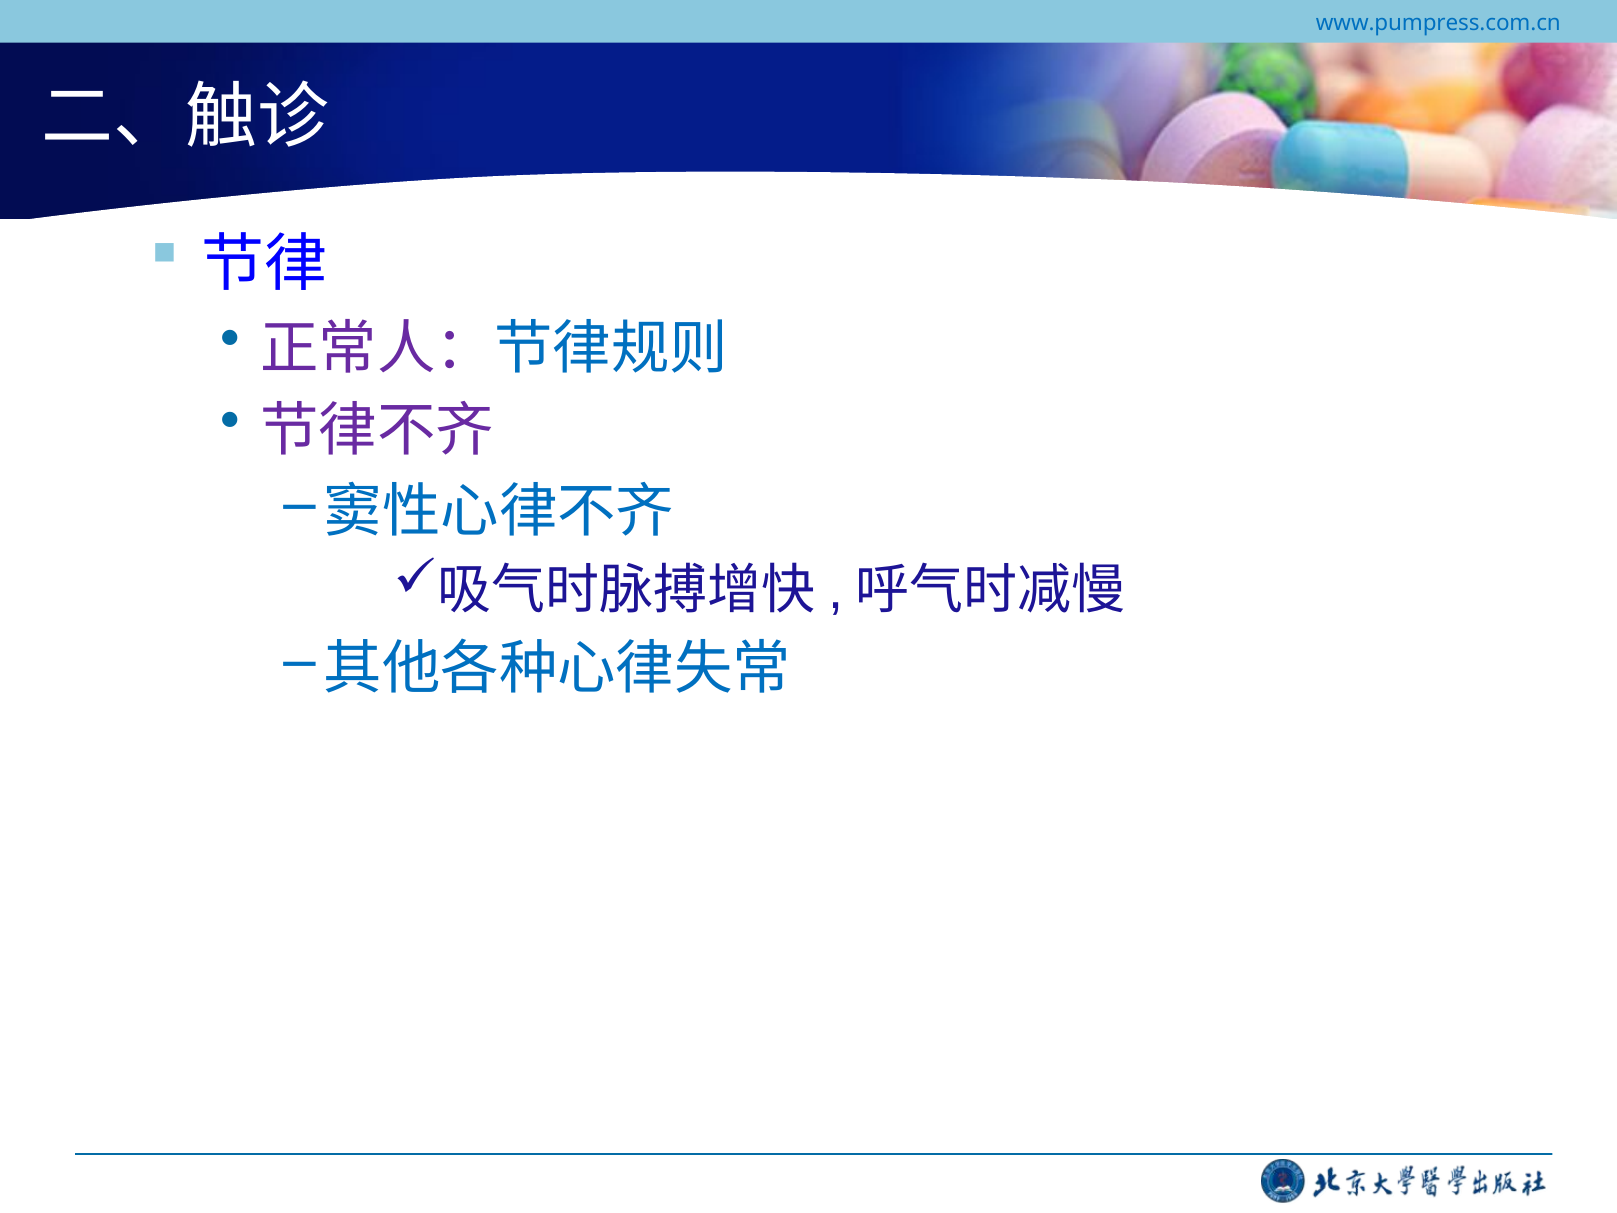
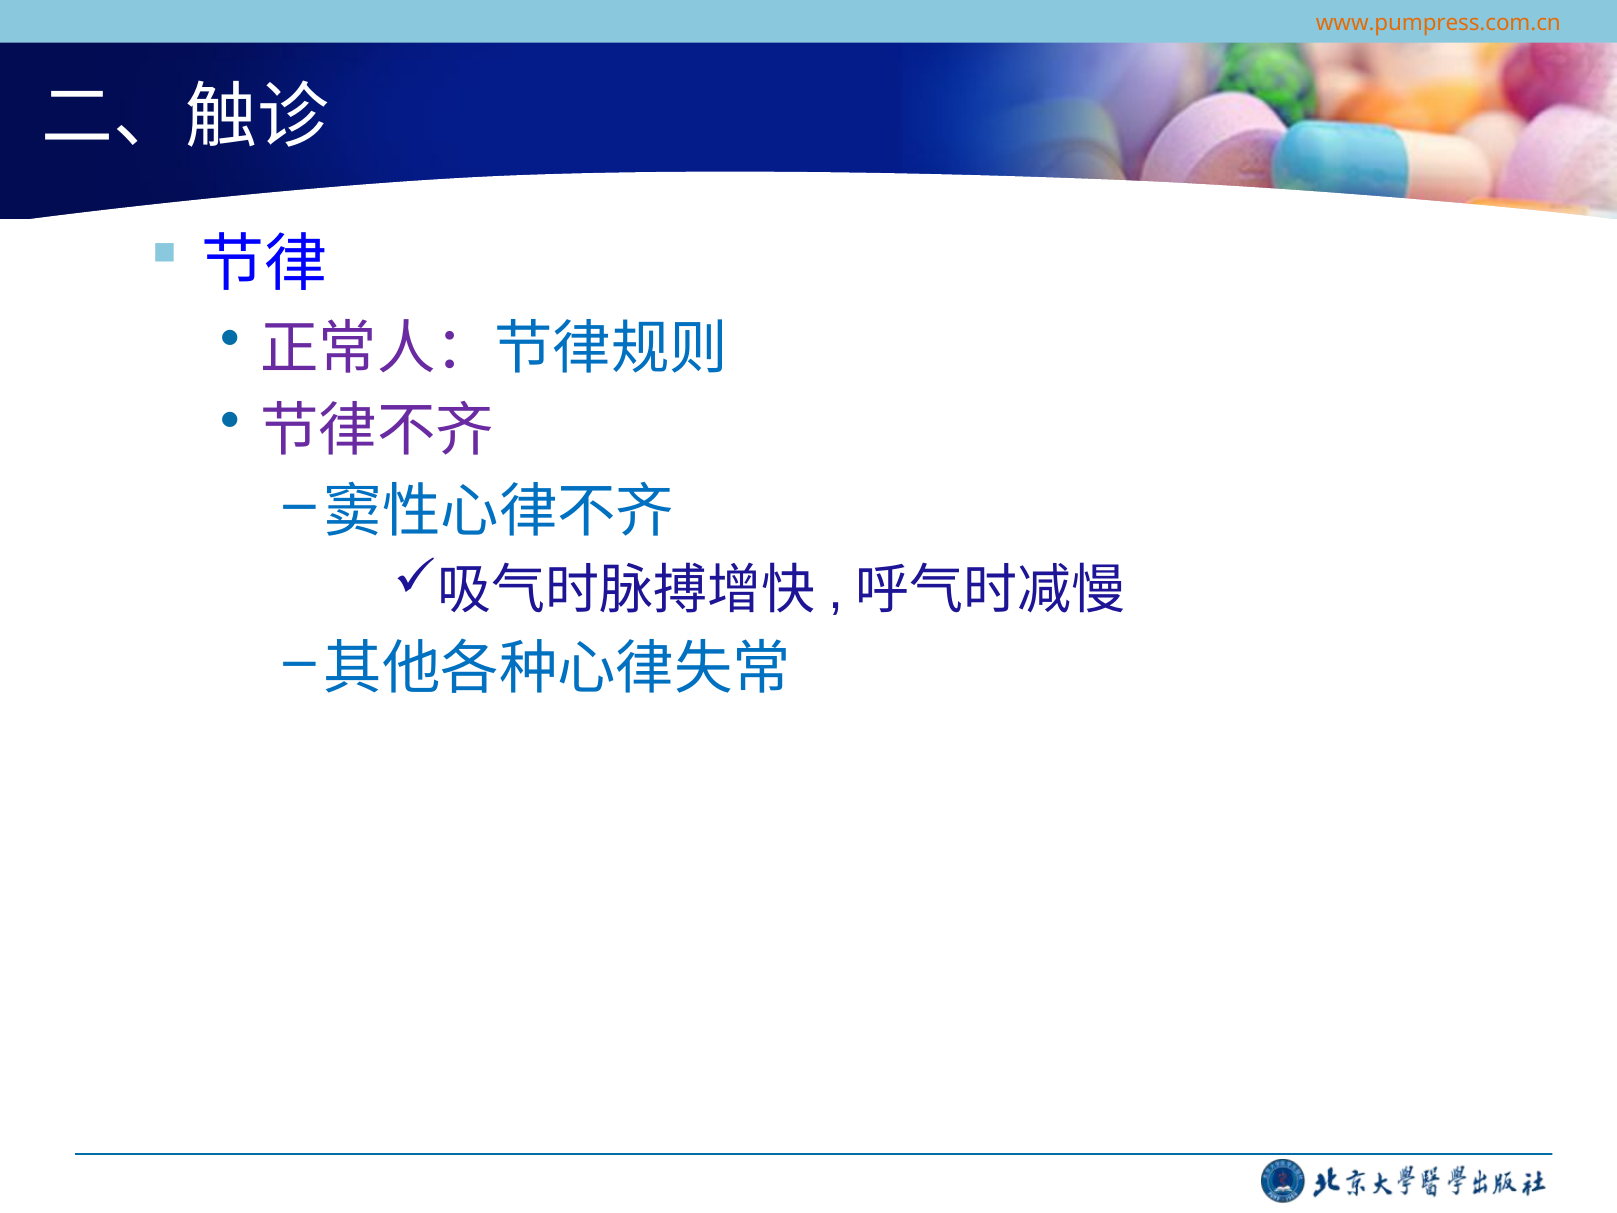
www.pumpress.com.cn colour: blue -> orange (1438, 23)
